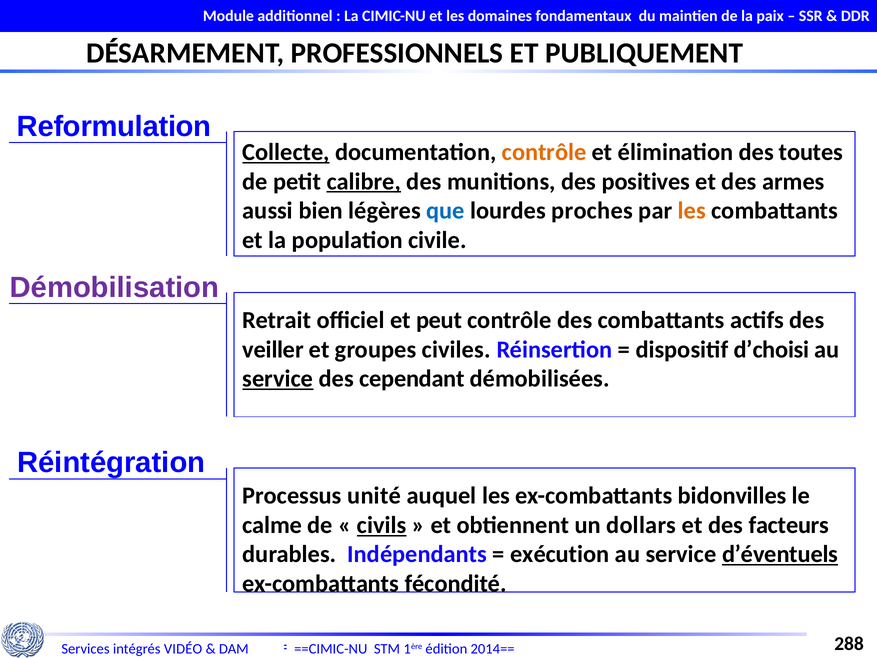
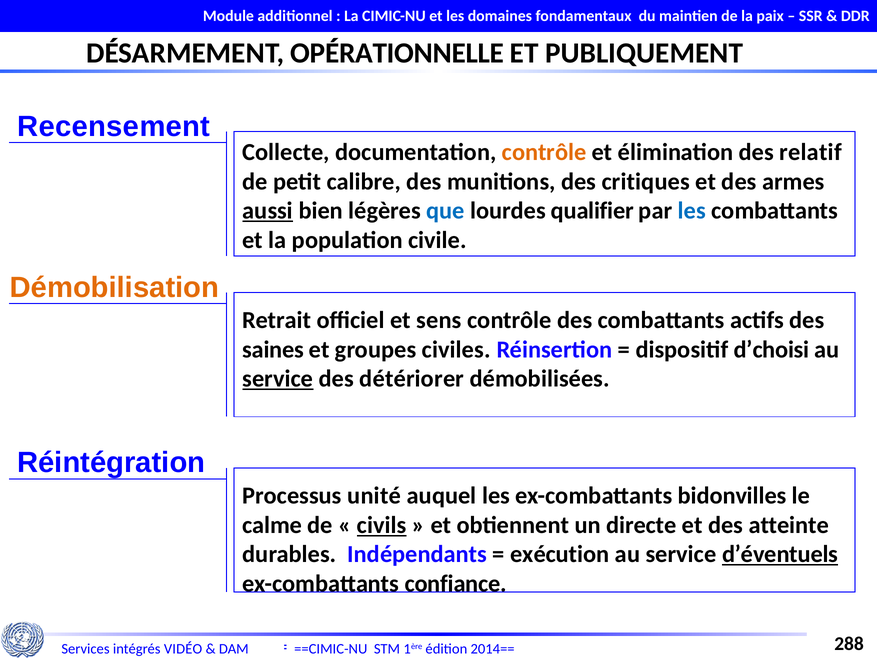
PROFESSIONNELS: PROFESSIONNELS -> OPÉRATIONNELLE (397, 53)
Reformulation: Reformulation -> Recensement (114, 126)
Collecte underline: present -> none (286, 152)
toutes: toutes -> relatif (811, 152)
calibre underline: present -> none (364, 181)
positives: positives -> critiques (646, 181)
aussi underline: none -> present (268, 211)
proches: proches -> qualifier (592, 211)
les colour: orange -> blue (692, 211)
Démobilisation colour: purple -> orange (114, 287)
peut: peut -> sens (439, 320)
veiller: veiller -> saines (273, 350)
cependant: cependant -> détériorer (412, 379)
dollars: dollars -> directe (641, 525)
facteurs: facteurs -> atteinte (789, 525)
fécondité: fécondité -> confiance (456, 583)
